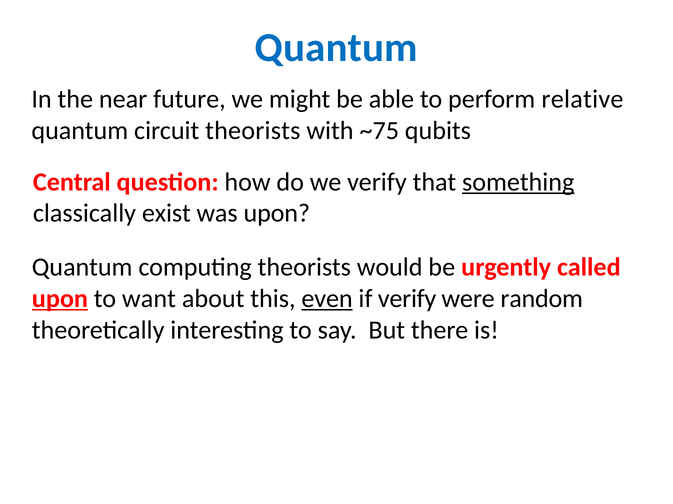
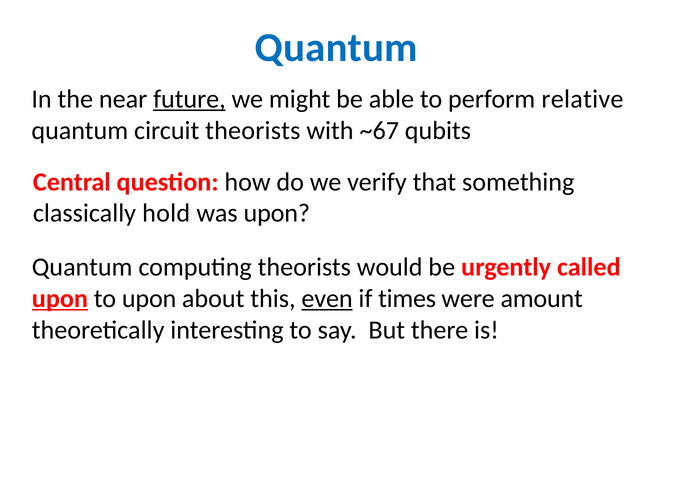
future underline: none -> present (189, 99)
~75: ~75 -> ~67 (379, 131)
something underline: present -> none (518, 182)
exist: exist -> hold (166, 214)
to want: want -> upon (149, 299)
if verify: verify -> times (407, 299)
random: random -> amount (542, 299)
